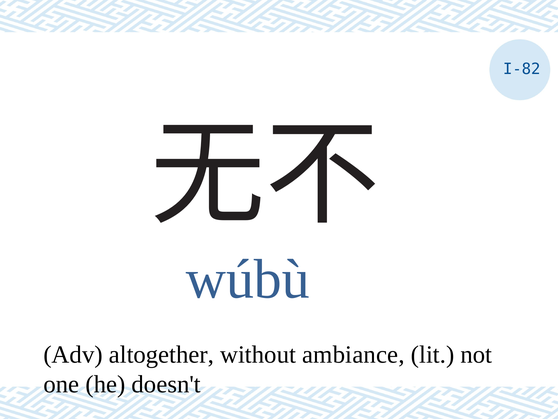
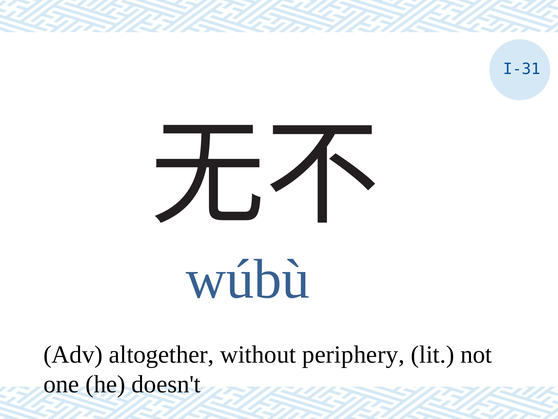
I-82: I-82 -> I-31 (522, 69)
ambiance: ambiance -> periphery (353, 354)
